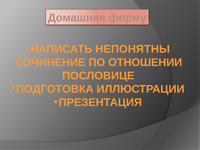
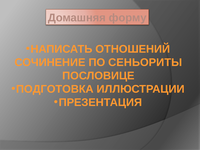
НЕПОНЯТНЫ: НЕПОНЯТНЫ -> ОТНОШЕНИЙ (133, 49)
ОТНОШЕНИИ: ОТНОШЕНИИ -> СЕНЬОРИТЫ (145, 62)
